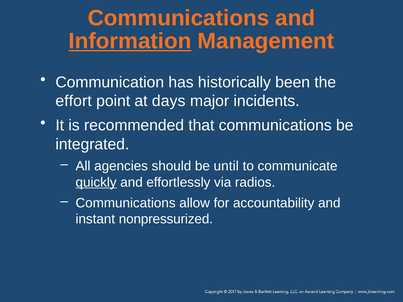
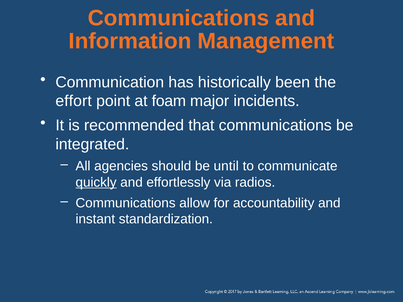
Information underline: present -> none (130, 41)
days: days -> foam (169, 101)
nonpressurized: nonpressurized -> standardization (166, 219)
